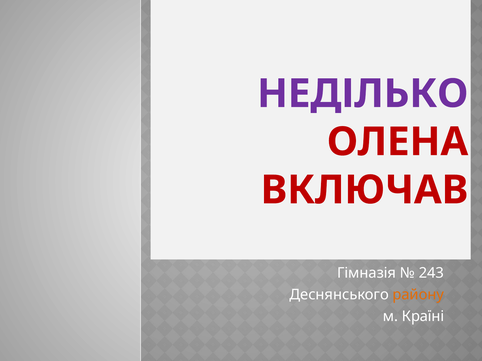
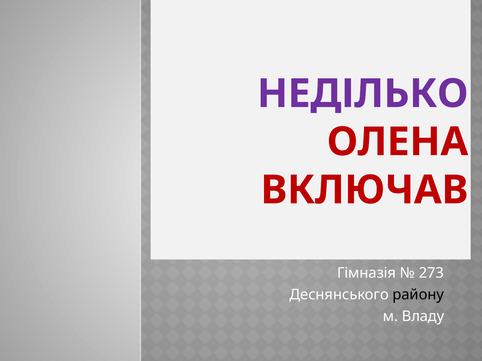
243: 243 -> 273 (431, 273)
району colour: orange -> black (418, 295)
Країні: Країні -> Владу (423, 317)
